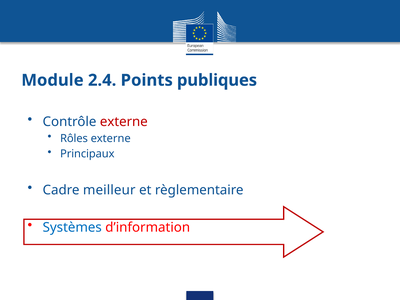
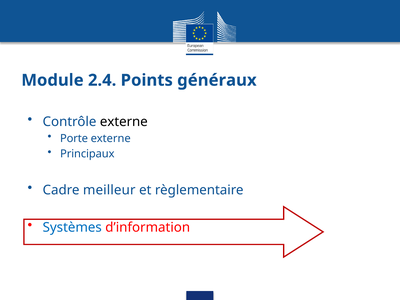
publiques: publiques -> généraux (217, 80)
externe colour: red -> black (124, 122)
Rôles: Rôles -> Porte (74, 138)
